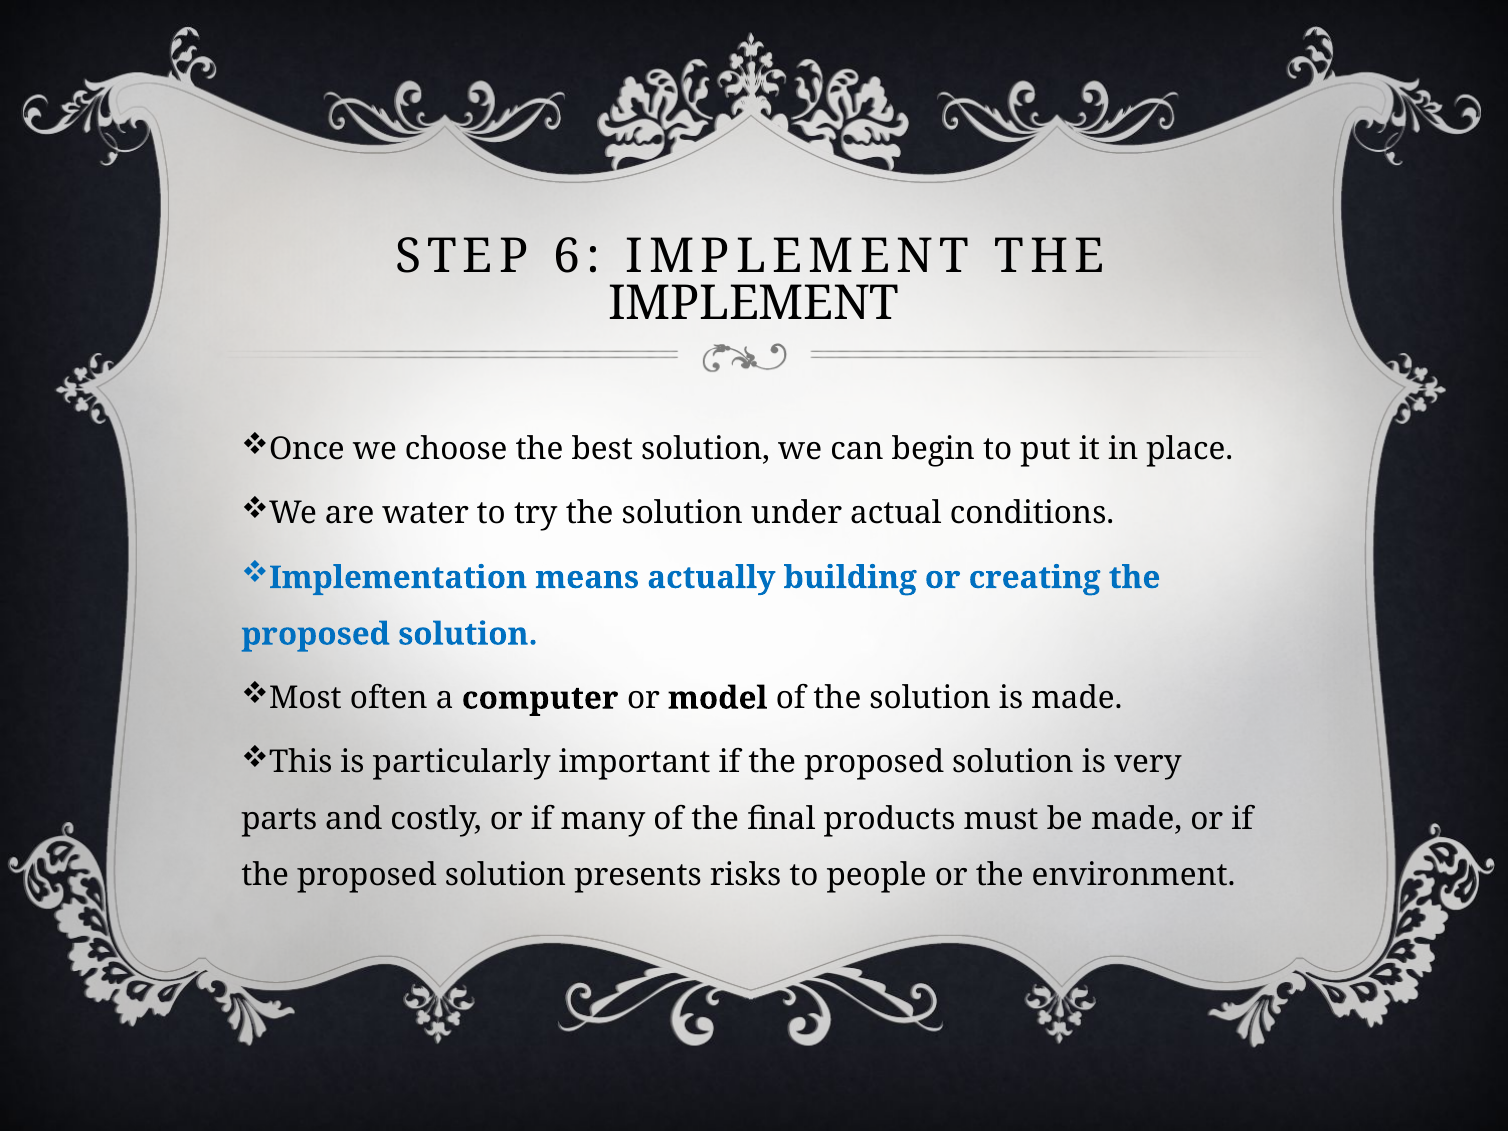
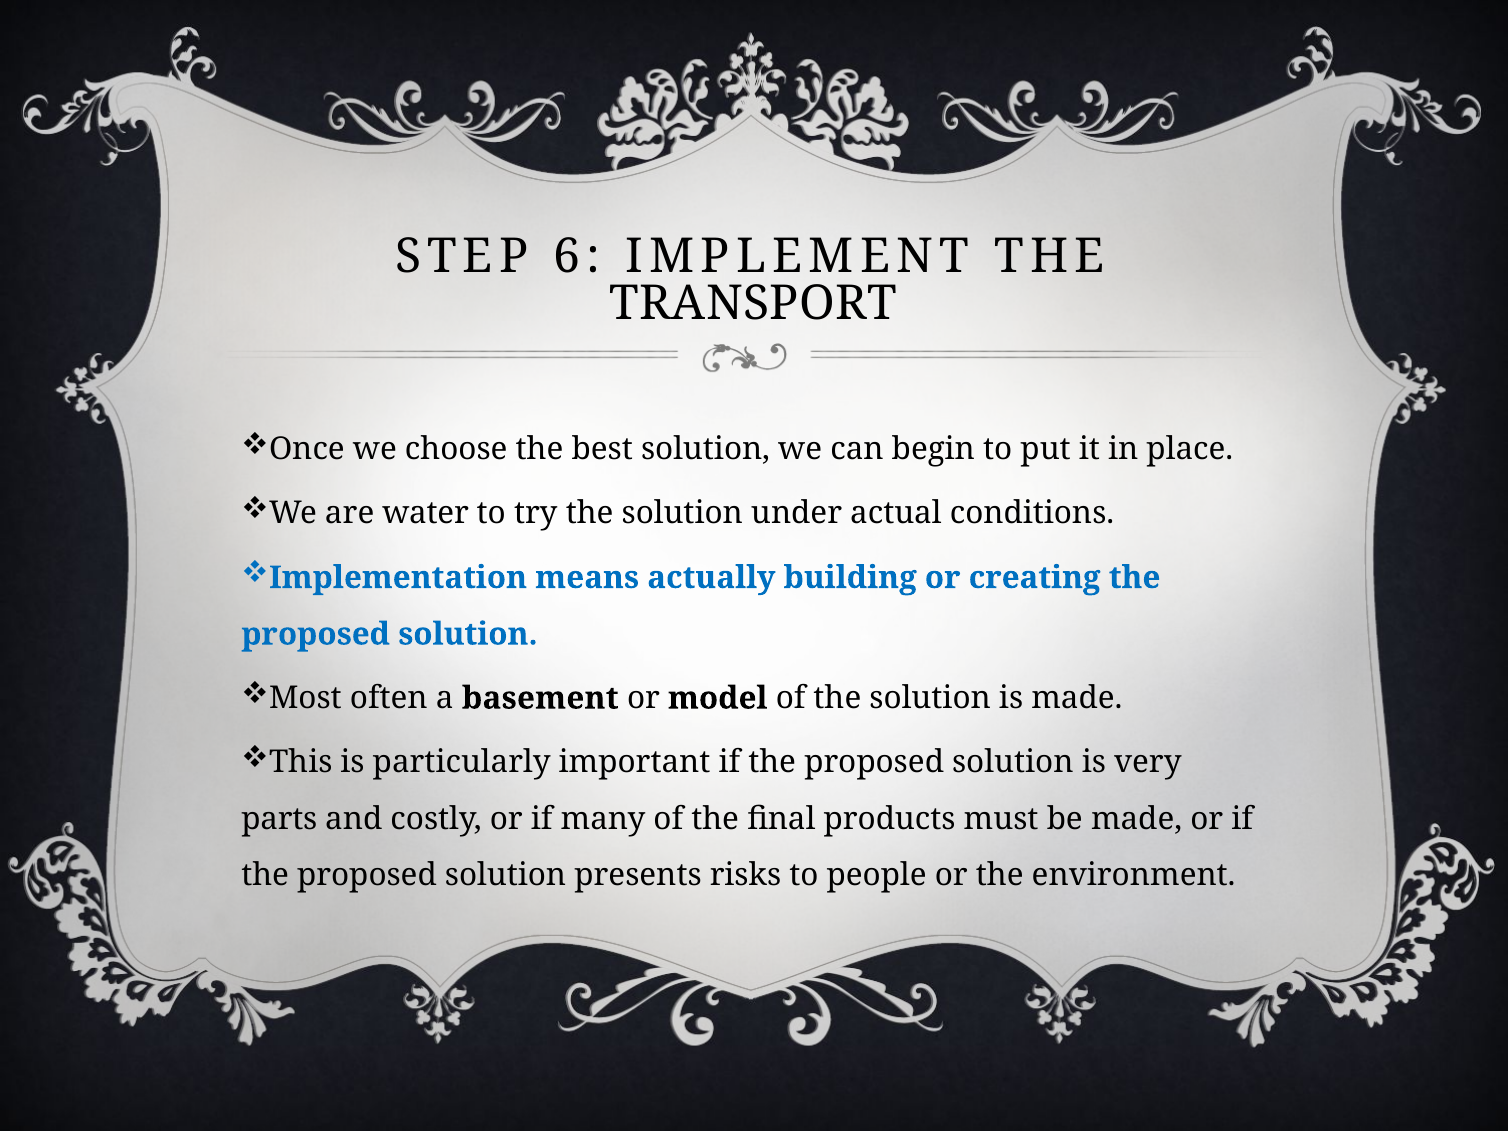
IMPLEMENT: IMPLEMENT -> TRANSPORT (753, 303)
computer: computer -> basement (540, 698)
